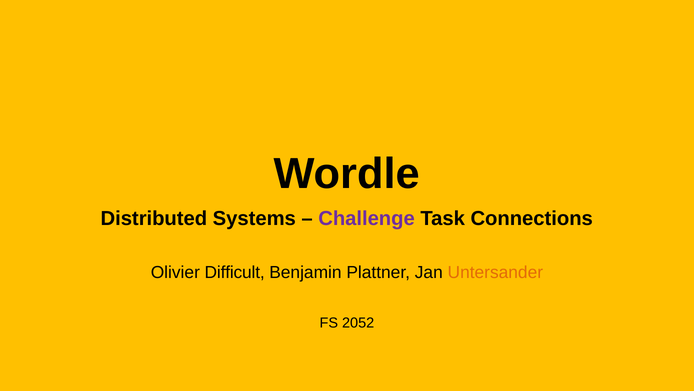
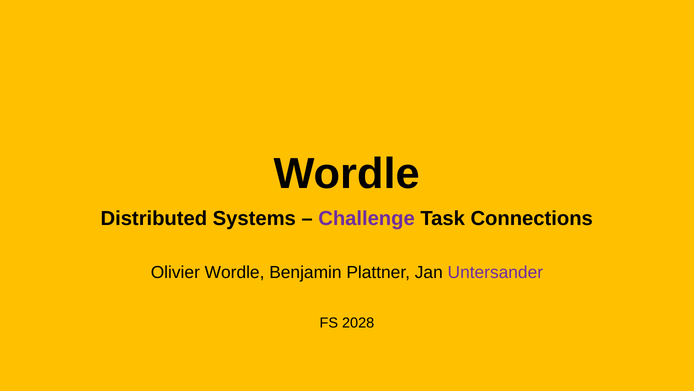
Olivier Difficult: Difficult -> Wordle (235, 272)
Untersander colour: orange -> purple (495, 272)
2052: 2052 -> 2028 (358, 322)
